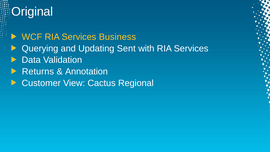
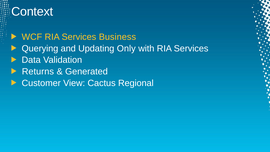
Original: Original -> Context (32, 12)
Sent: Sent -> Only (126, 48)
Annotation: Annotation -> Generated (86, 71)
